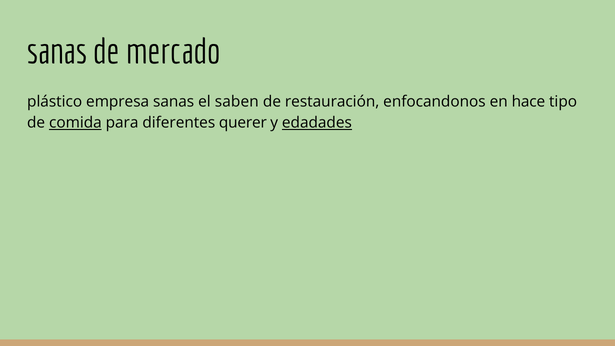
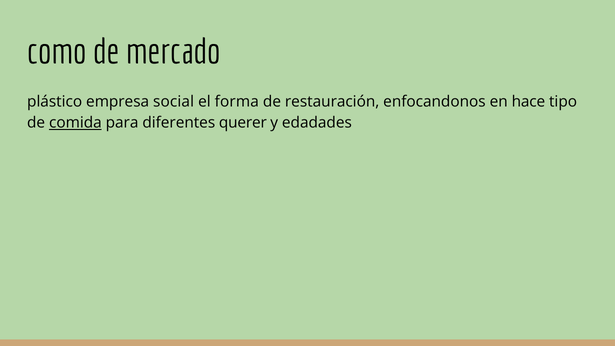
sanas: sanas -> como (57, 52)
empresa sanas: sanas -> social (174, 102)
saben: saben -> forma (237, 102)
edadades underline: present -> none (317, 123)
